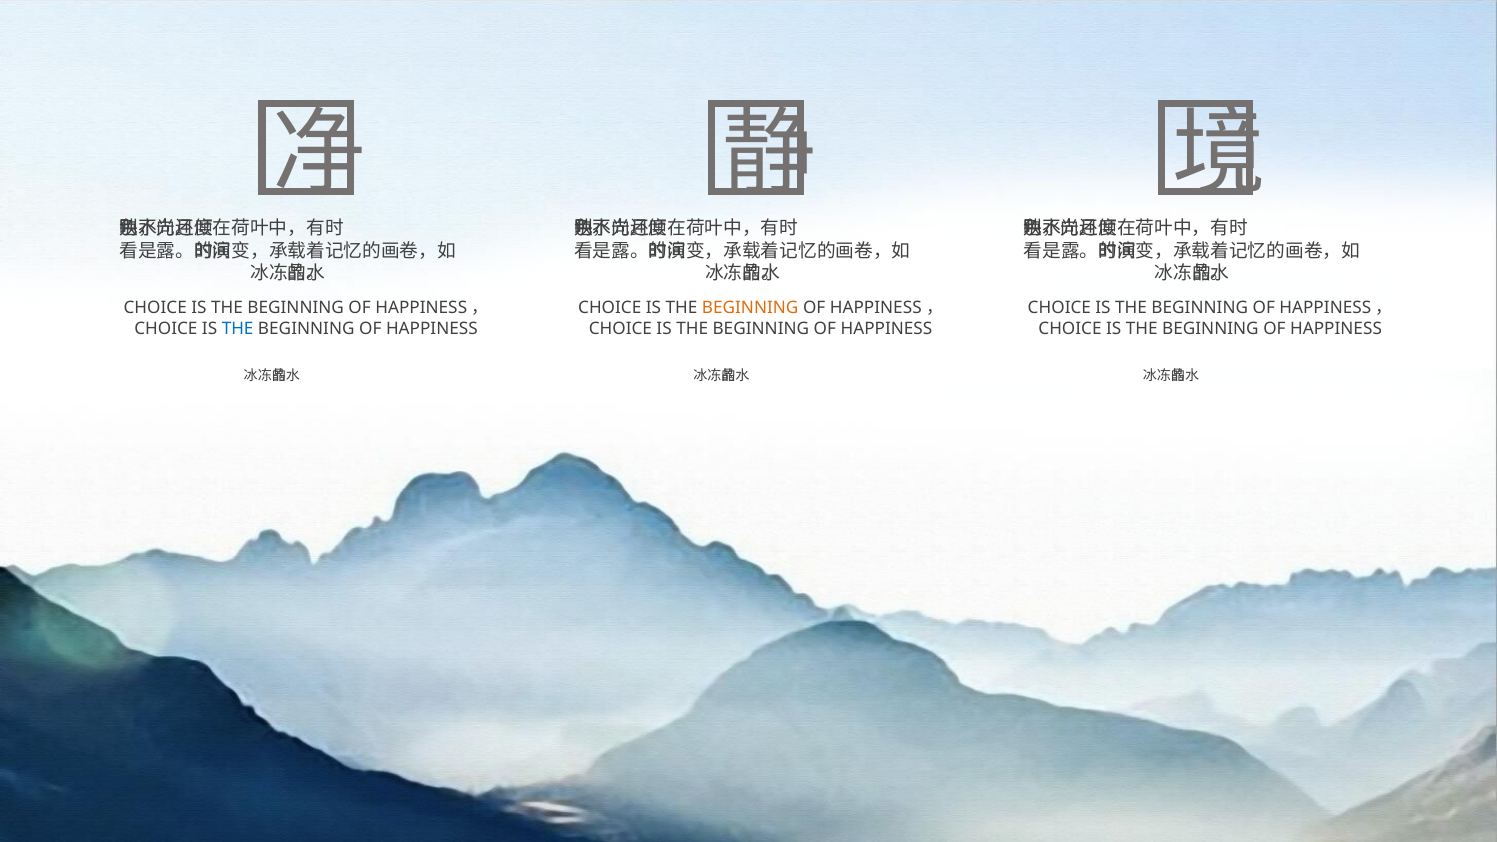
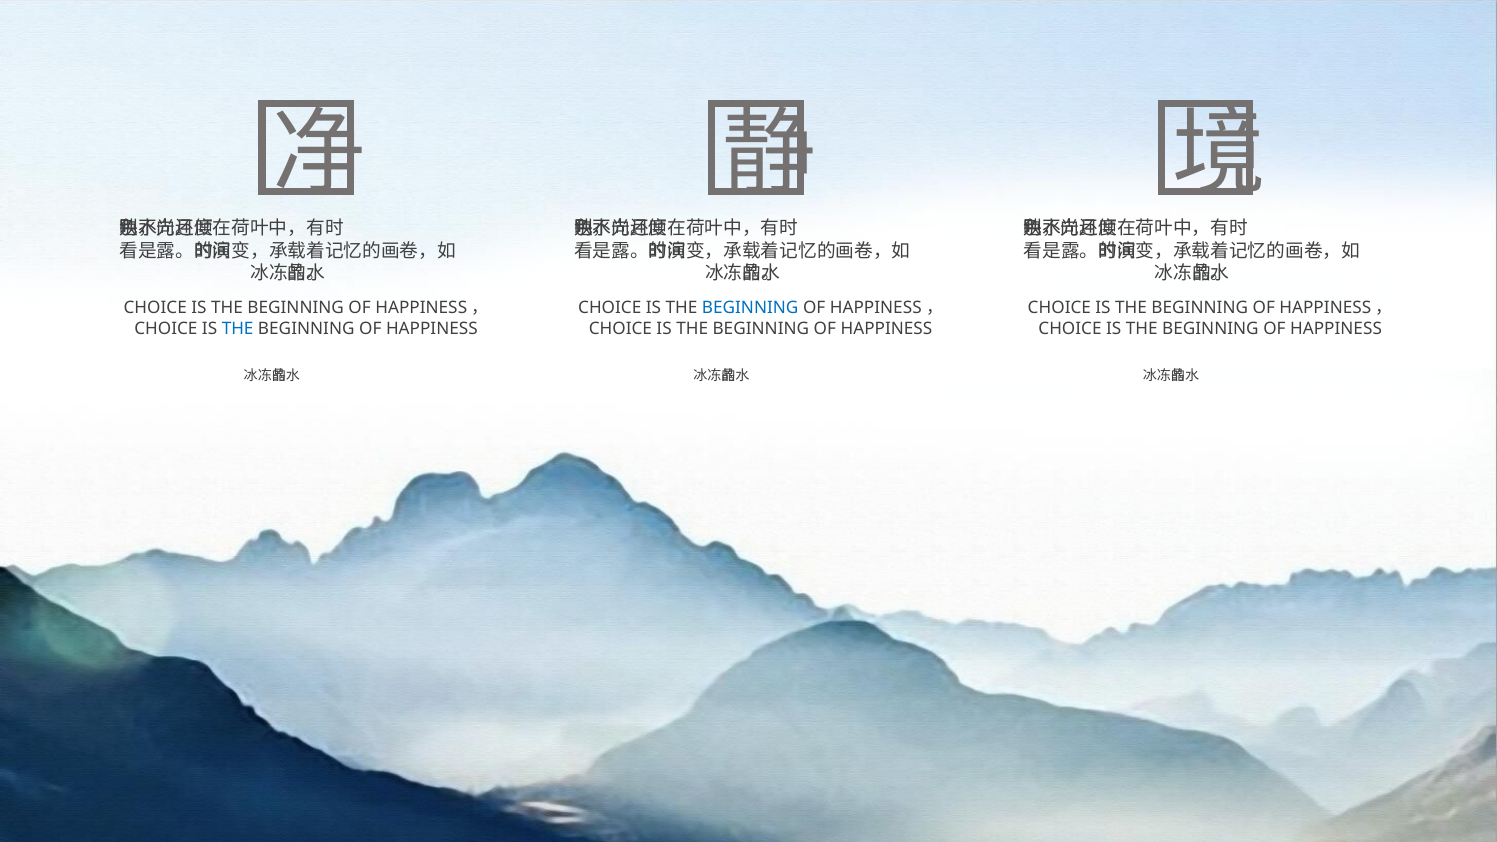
BEGINNING colour: orange -> blue (750, 308)
